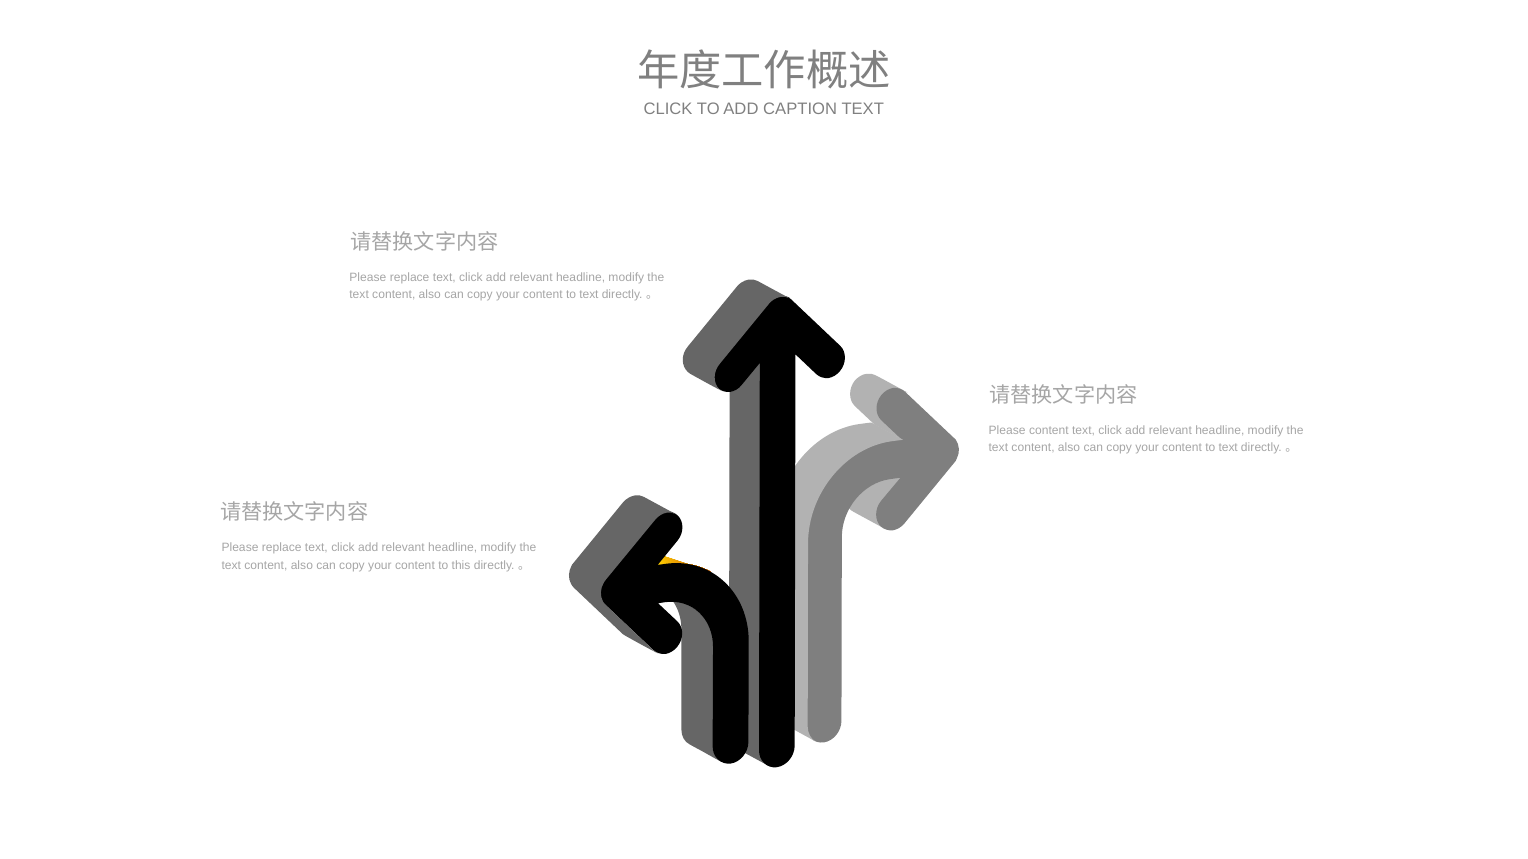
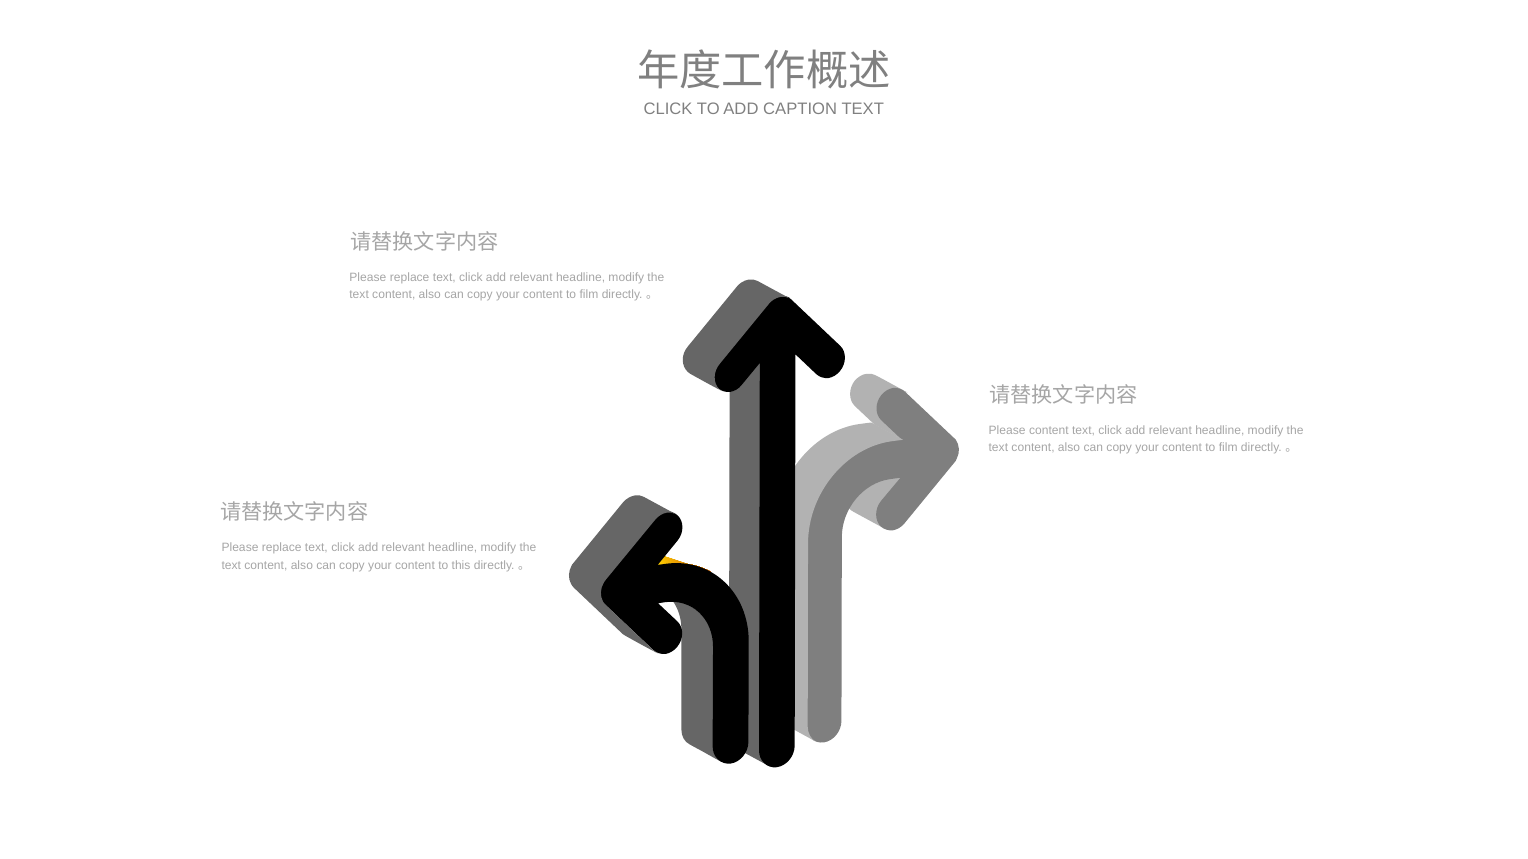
text: text -> film (589, 295)
text: text -> film (1228, 448)
